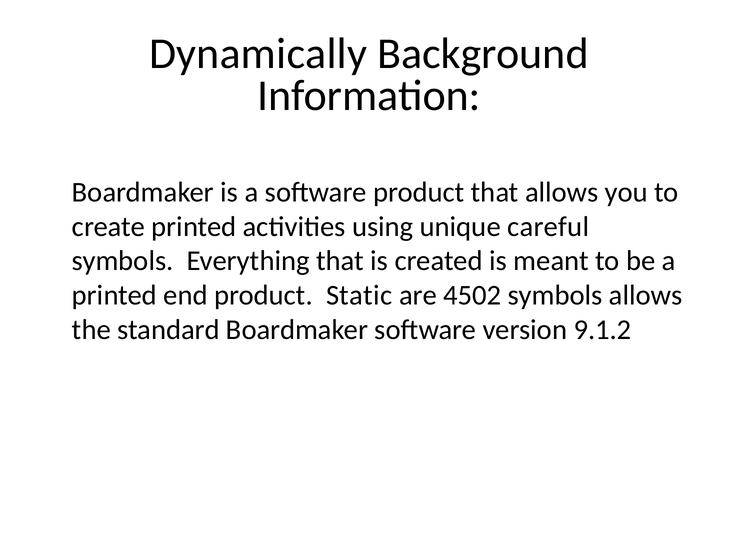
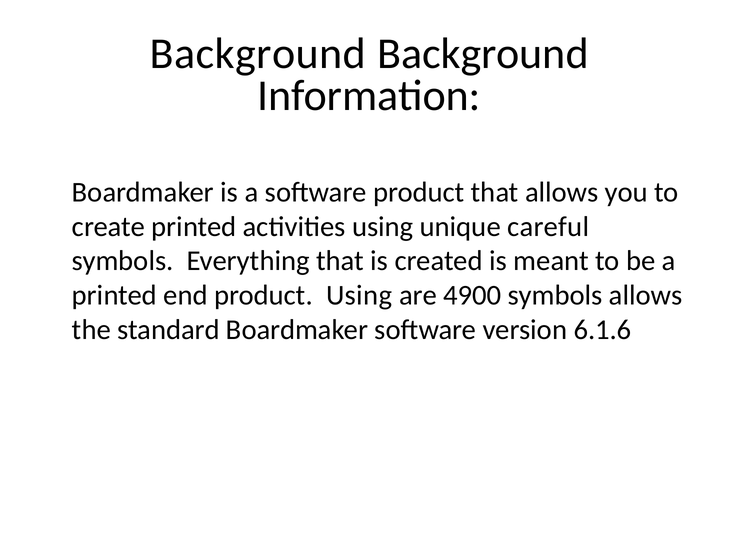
Dynamically: Dynamically -> Background (258, 54)
product Static: Static -> Using (359, 296)
4502: 4502 -> 4900 (472, 296)
9.1.2: 9.1.2 -> 6.1.6 (603, 330)
